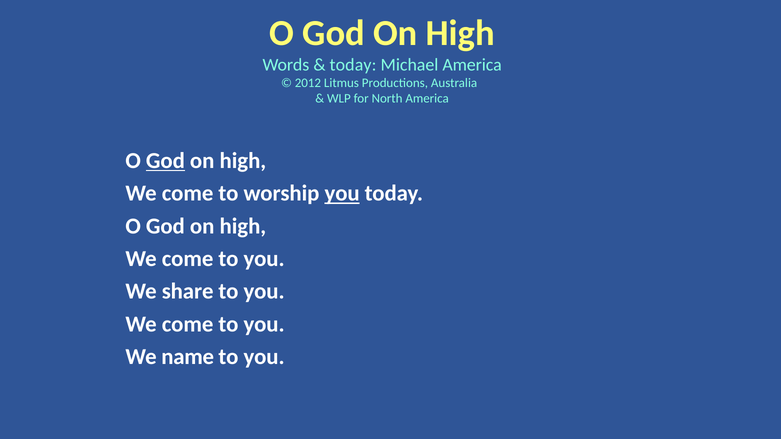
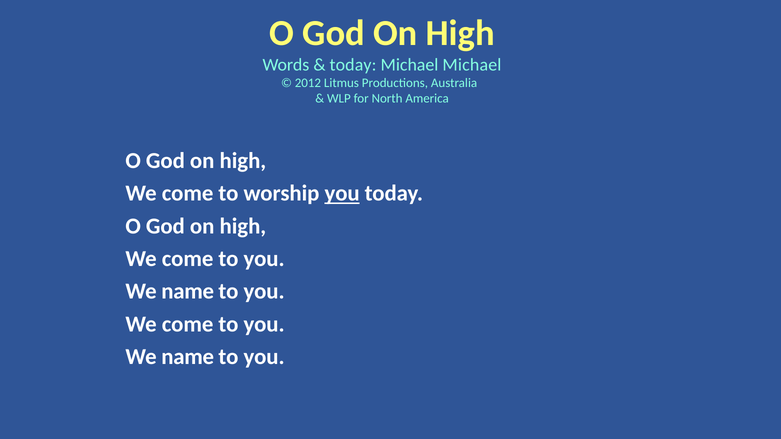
Michael America: America -> Michael (472, 65)
God underline: present -> none (165, 161)
share: share -> name (188, 292)
